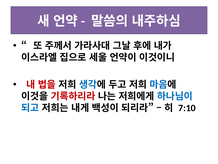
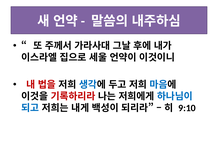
7:10: 7:10 -> 9:10 (187, 108)
